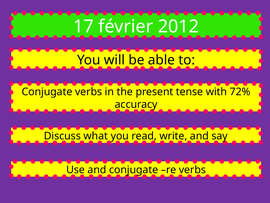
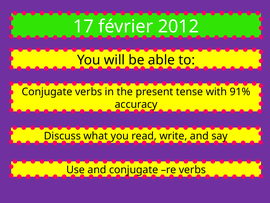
72%: 72% -> 91% (240, 92)
